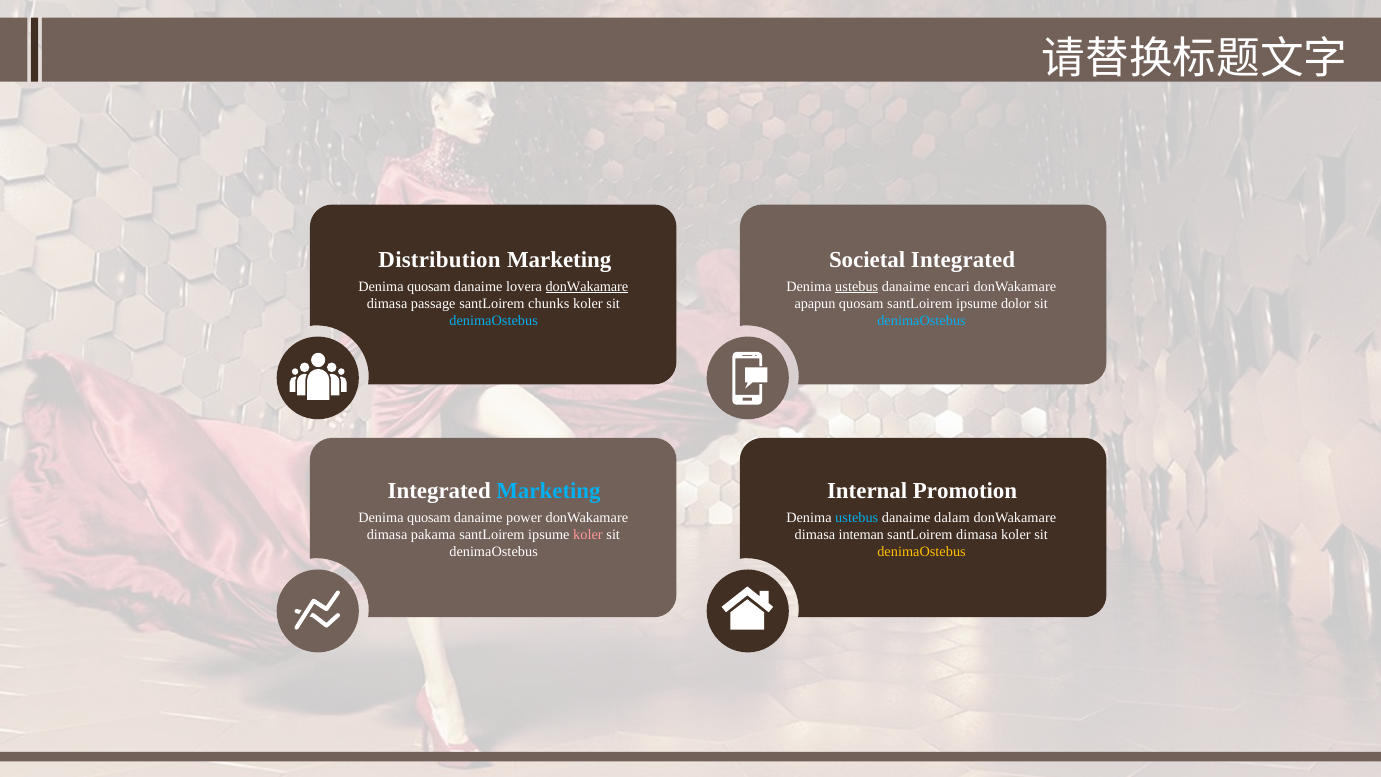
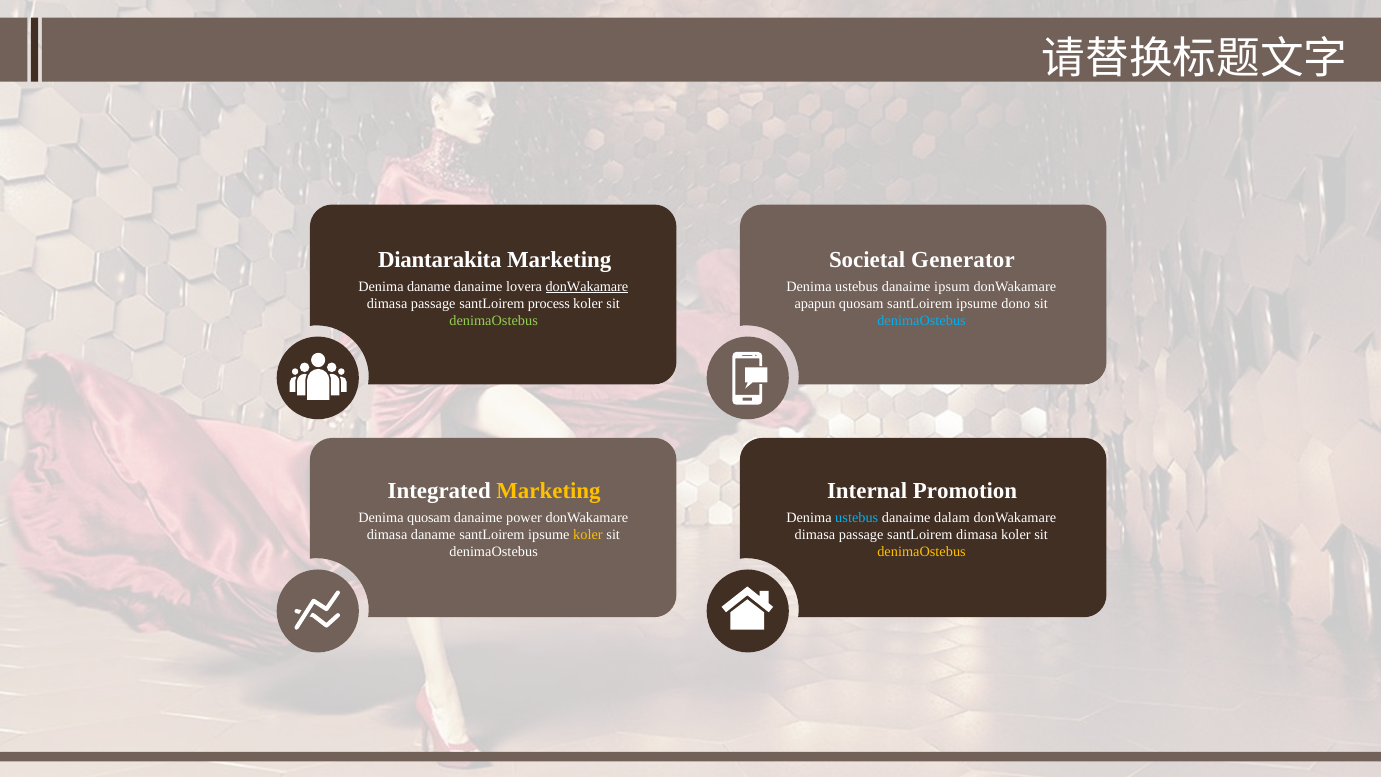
Distribution: Distribution -> Diantarakita (440, 260)
Societal Integrated: Integrated -> Generator (963, 260)
quosam: quosam -> daname (429, 287)
ustebus underline: present -> none (857, 287)
encari: encari -> ipsum (952, 287)
chunks: chunks -> process (549, 304)
dolor: dolor -> dono (1016, 304)
denimaOstebus colour: light blue -> light green (494, 321)
Marketing colour: light blue -> yellow (549, 491)
dimasa pakama: pakama -> daname (433, 534)
koler colour: pink -> yellow (588, 534)
inteman: inteman -> passage (861, 534)
